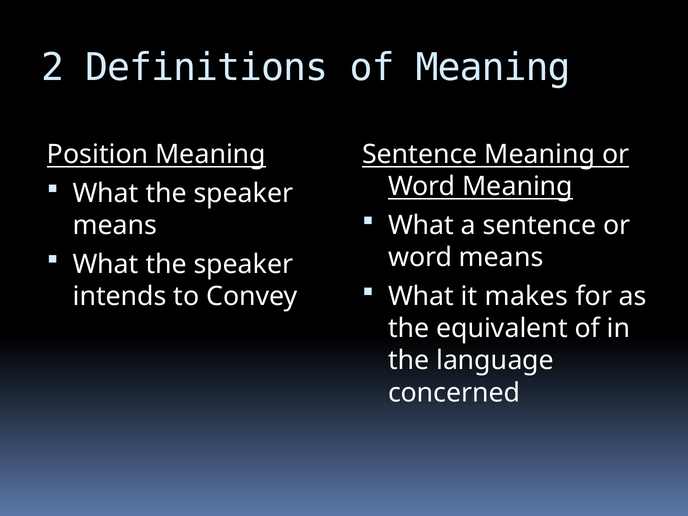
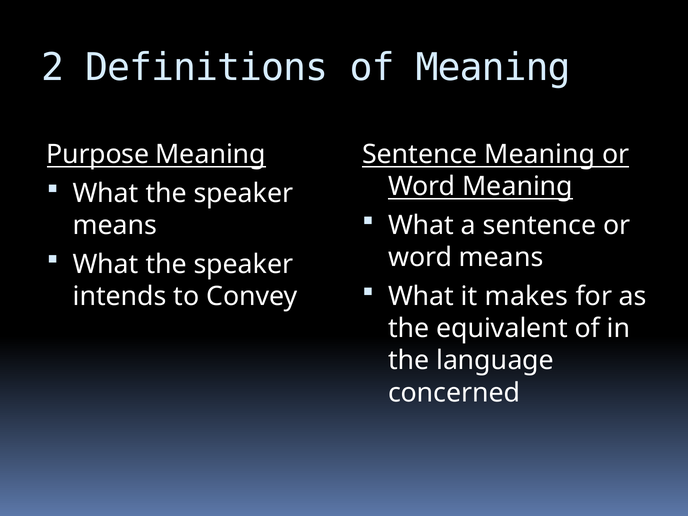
Position: Position -> Purpose (98, 155)
